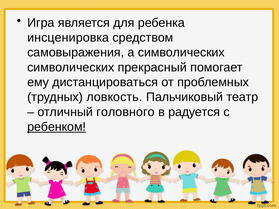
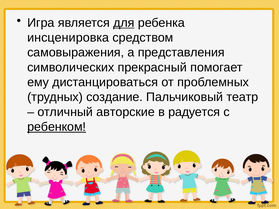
для underline: none -> present (124, 23)
а символических: символических -> представления (181, 53)
ловкость: ловкость -> создание (115, 97)
головного: головного -> авторские (126, 112)
